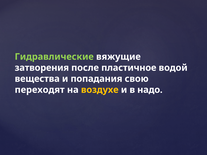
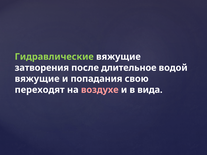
пластичное: пластичное -> длительное (129, 68)
вещества: вещества -> вяжущие (37, 79)
воздухе colour: yellow -> pink (100, 90)
надо: надо -> вида (150, 90)
